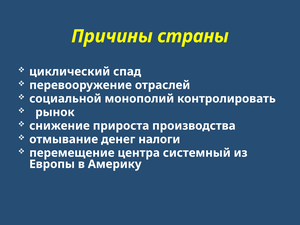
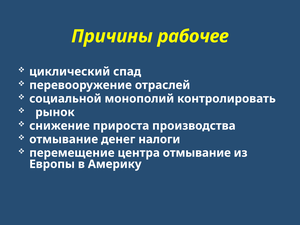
страны: страны -> рабочее (193, 36)
центра системный: системный -> отмывание (197, 153)
